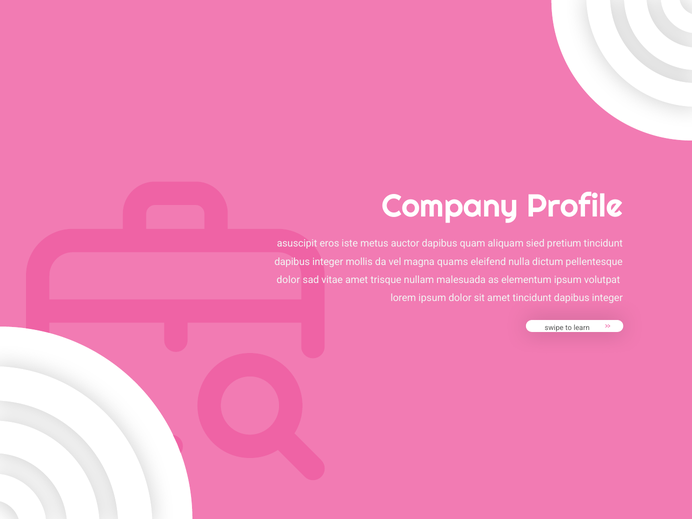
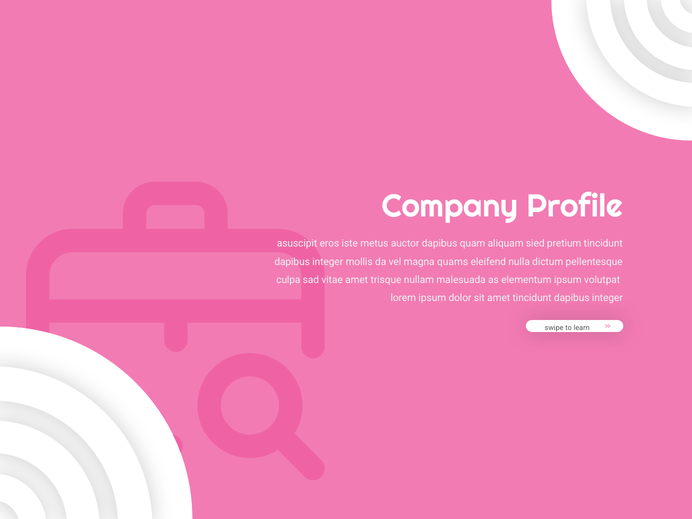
dolor: dolor -> culpa (288, 280)
